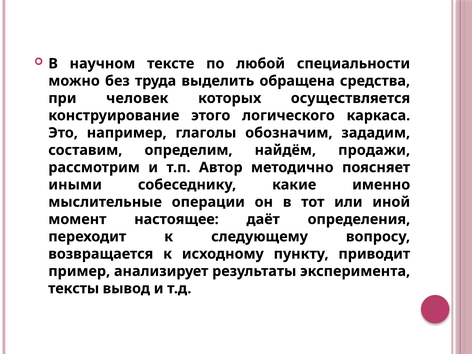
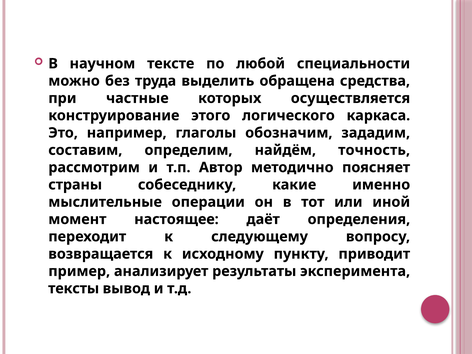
человек: человек -> частные (137, 98)
продажи: продажи -> точность (374, 150)
иными: иными -> страны (75, 185)
